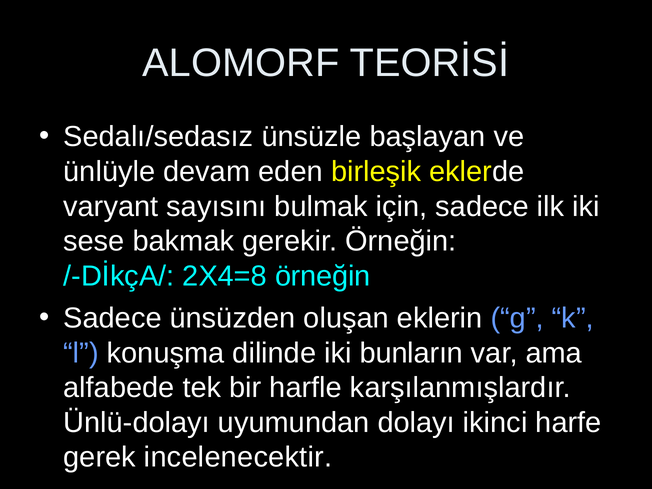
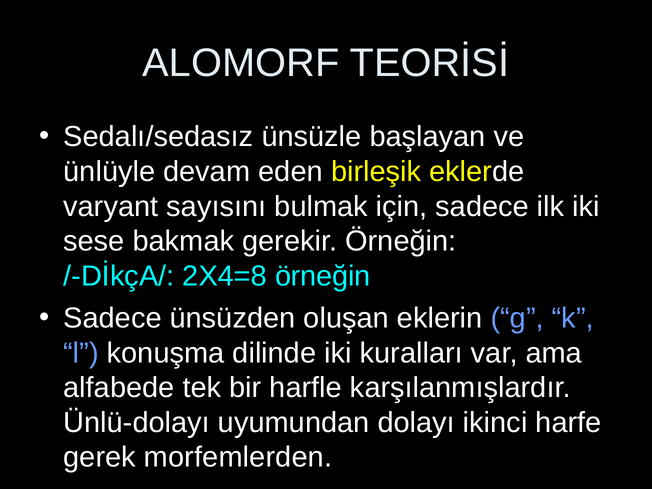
bunların: bunların -> kuralları (411, 353)
incelenecektir: incelenecektir -> morfemlerden (238, 457)
